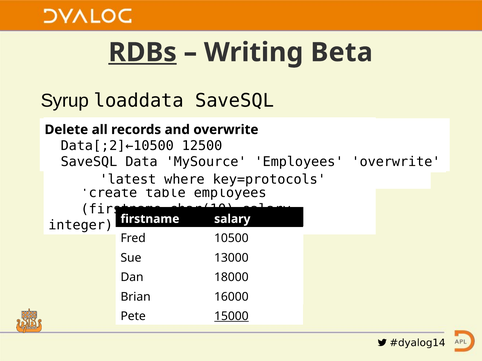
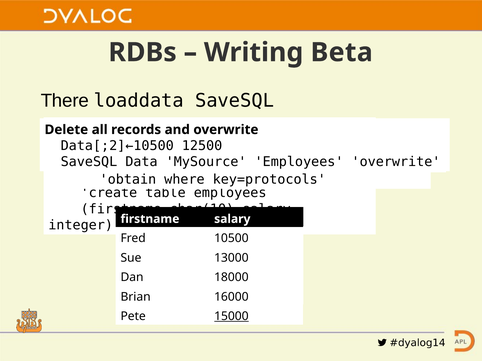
RDBs underline: present -> none (143, 52)
Syrup: Syrup -> There (65, 101)
latest: latest -> obtain (128, 180)
